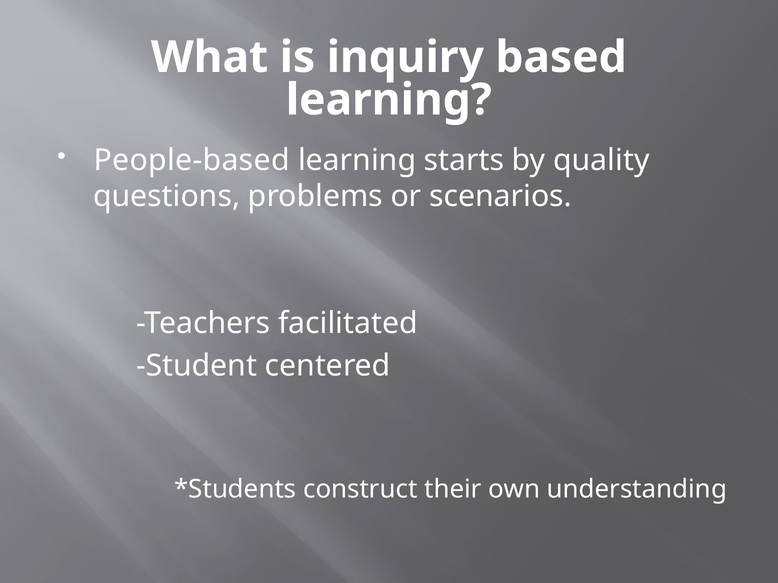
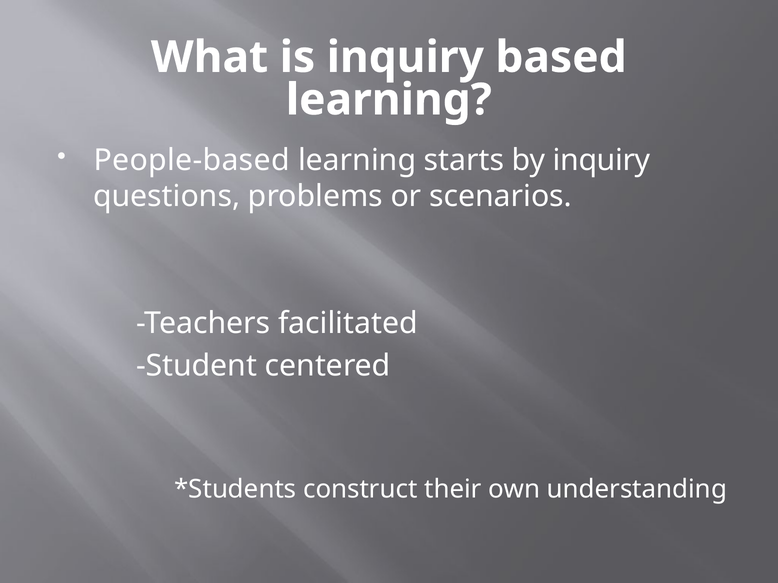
by quality: quality -> inquiry (601, 160)
